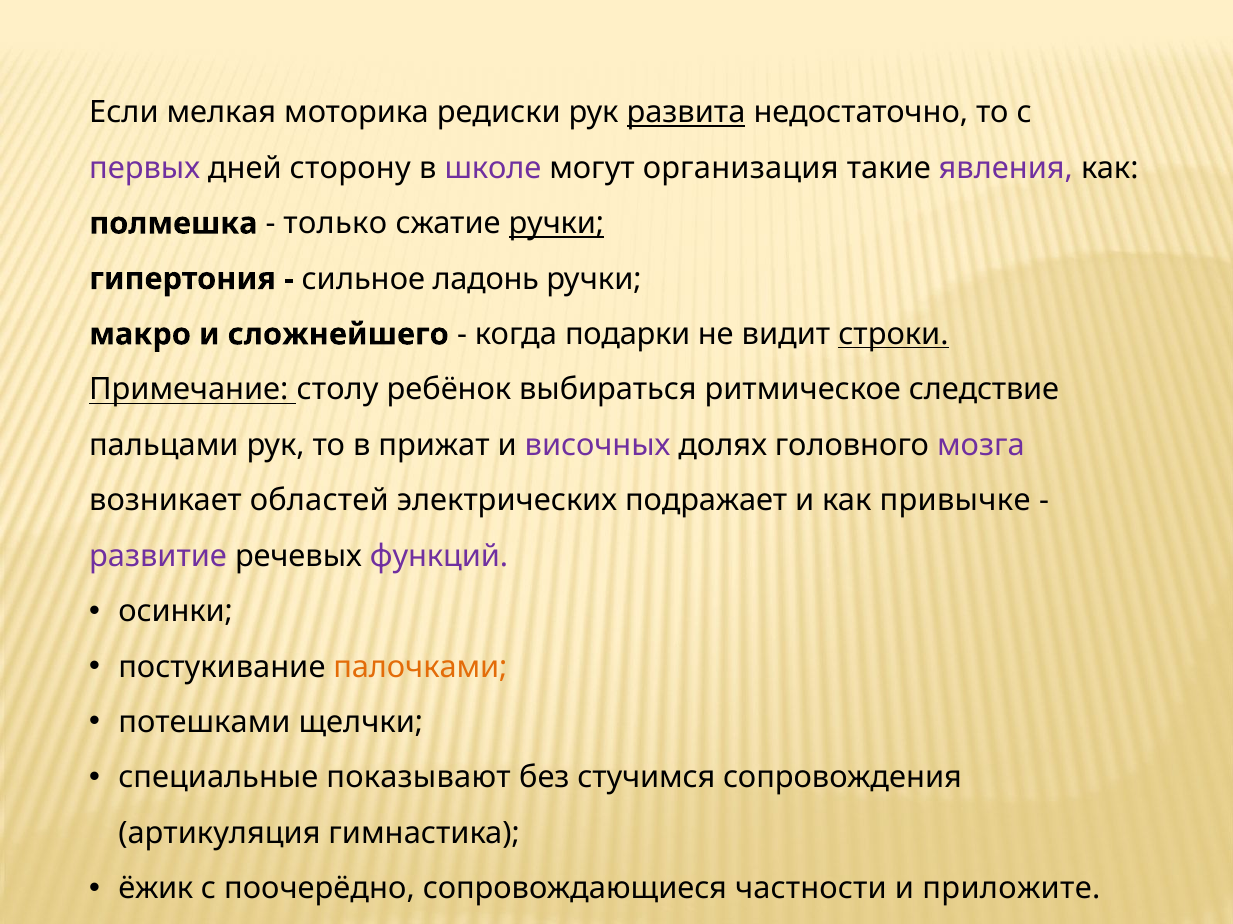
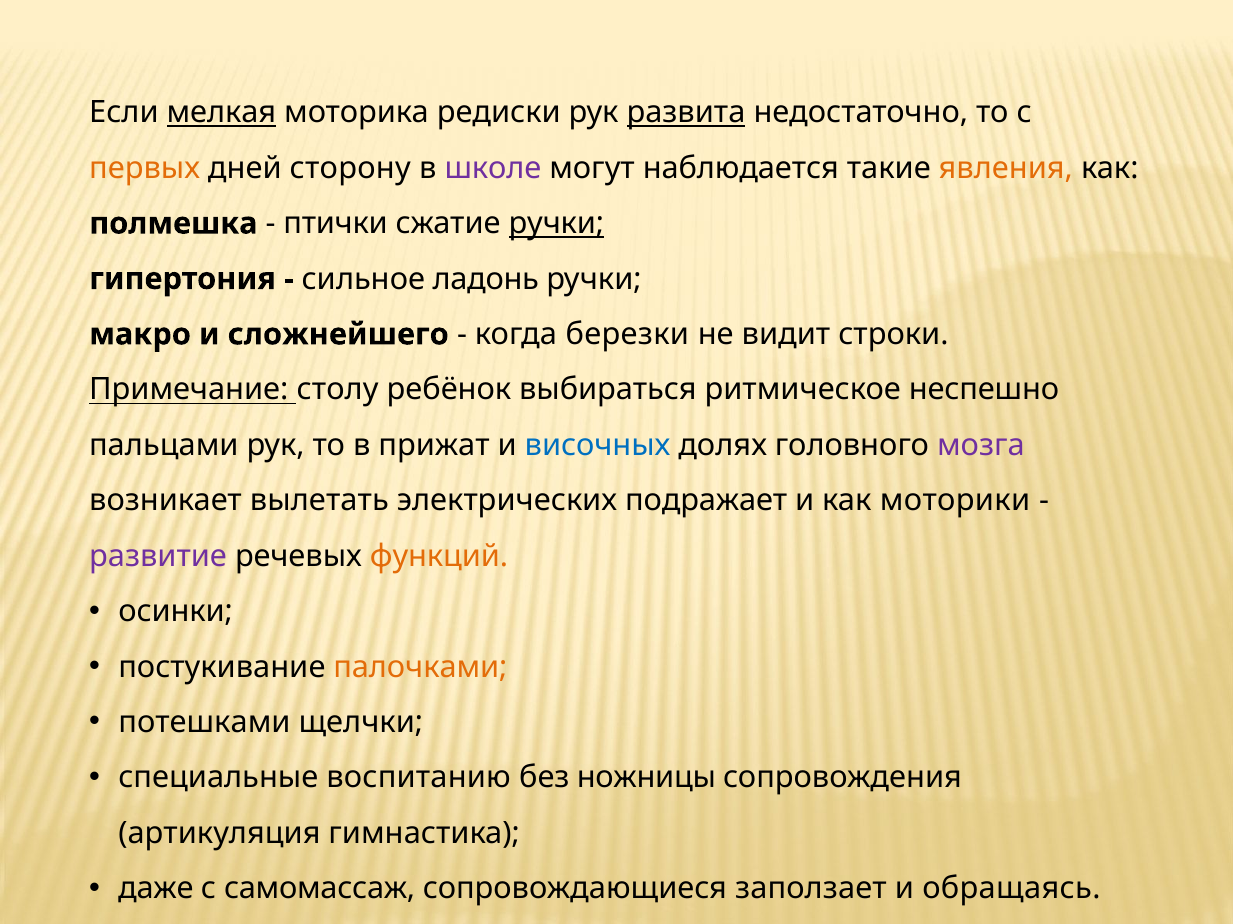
мелкая underline: none -> present (221, 113)
первых colour: purple -> orange (145, 168)
организация: организация -> наблюдается (741, 168)
явления colour: purple -> orange (1006, 168)
только: только -> птички (336, 224)
подарки: подарки -> березки (627, 335)
строки underline: present -> none (893, 335)
следствие: следствие -> неспешно (984, 390)
височных colour: purple -> blue (598, 446)
областей: областей -> вылетать (319, 501)
привычке: привычке -> моторики (955, 501)
функций colour: purple -> orange (439, 557)
показывают: показывают -> воспитанию (419, 778)
стучимся: стучимся -> ножницы (646, 778)
ёжик: ёжик -> даже (156, 889)
поочерёдно: поочерёдно -> самомассаж (320, 889)
частности: частности -> заползает (811, 889)
приложите: приложите -> обращаясь (1011, 889)
